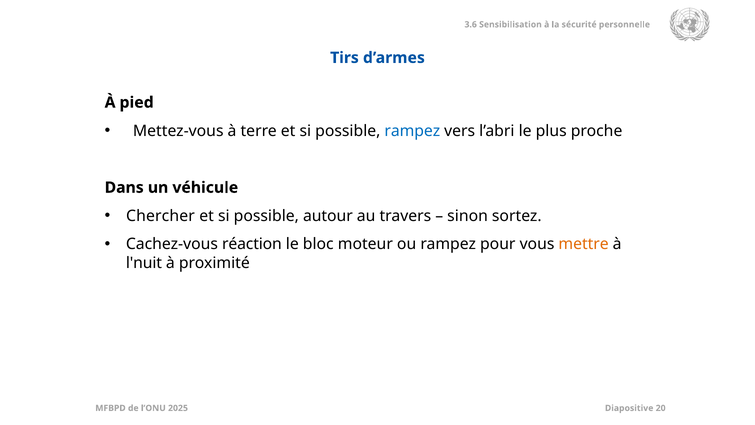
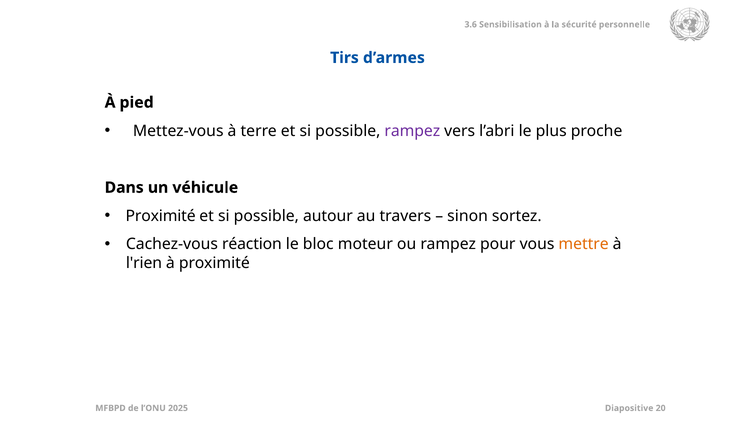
rampez colour: blue -> purple (412, 131)
Chercher: Chercher -> Proximité (161, 216)
l'nuit: l'nuit -> l'rien (144, 263)
